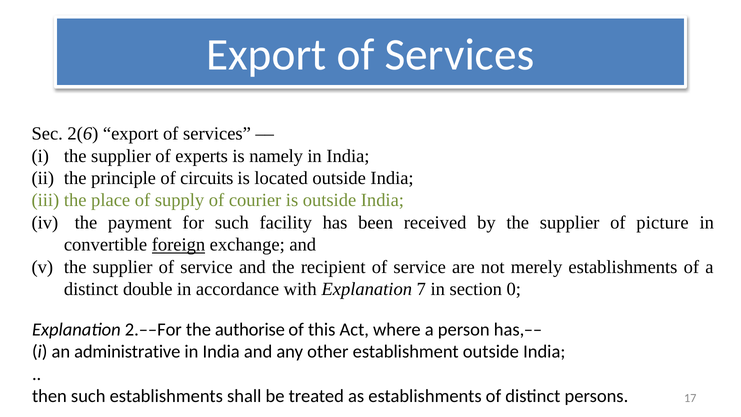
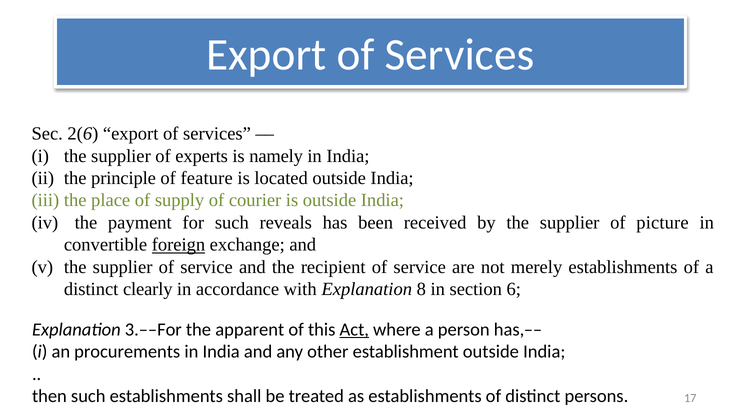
circuits: circuits -> feature (207, 178)
facility: facility -> reveals (286, 223)
double: double -> clearly (148, 289)
7: 7 -> 8 (421, 289)
0: 0 -> 6 (514, 289)
2.––For: 2.––For -> 3.––For (153, 329)
authorise: authorise -> apparent (250, 329)
Act underline: none -> present (354, 329)
administrative: administrative -> procurements (127, 352)
